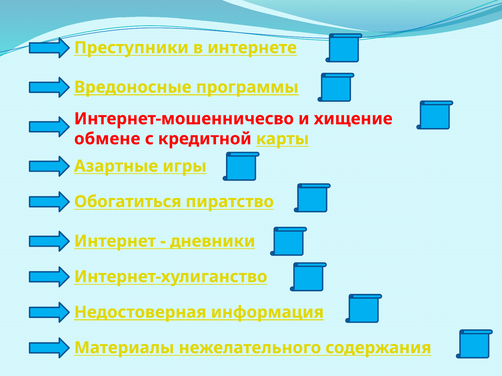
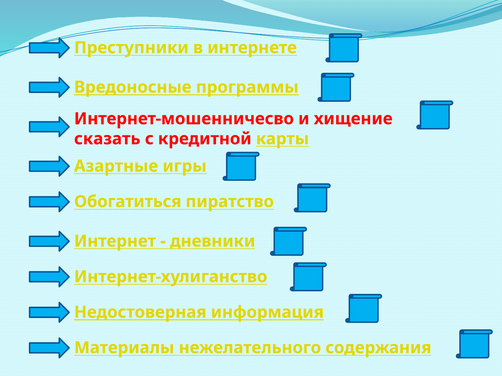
обмене: обмене -> сказать (107, 139)
